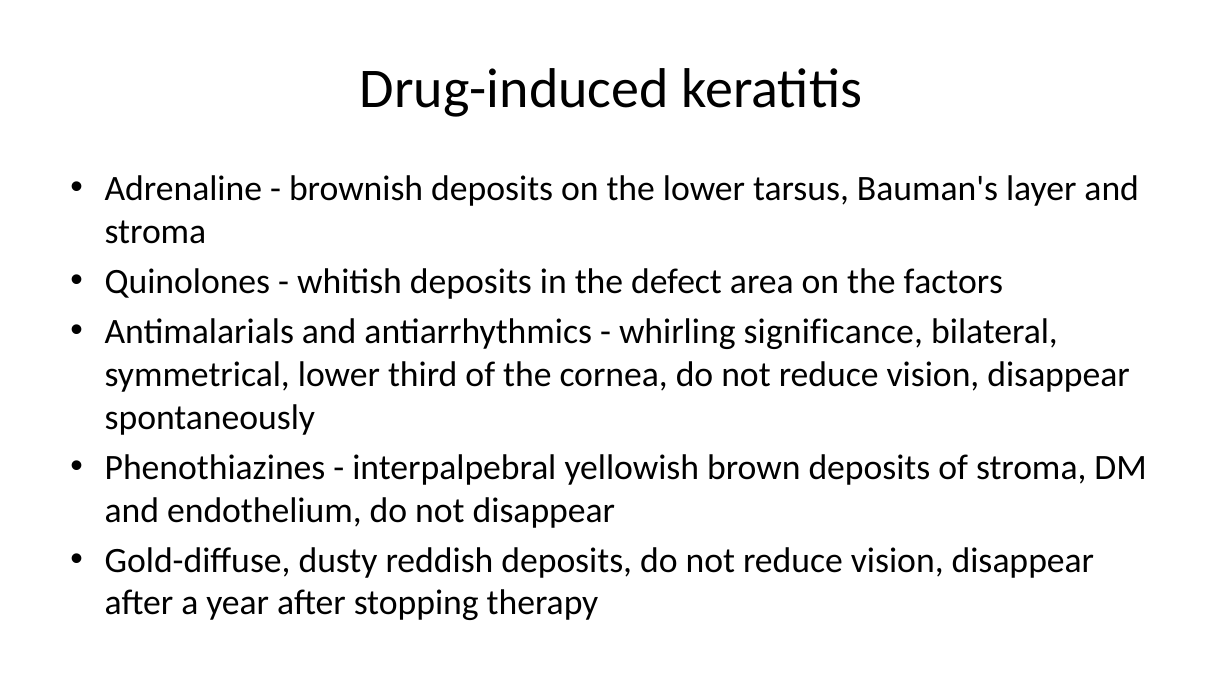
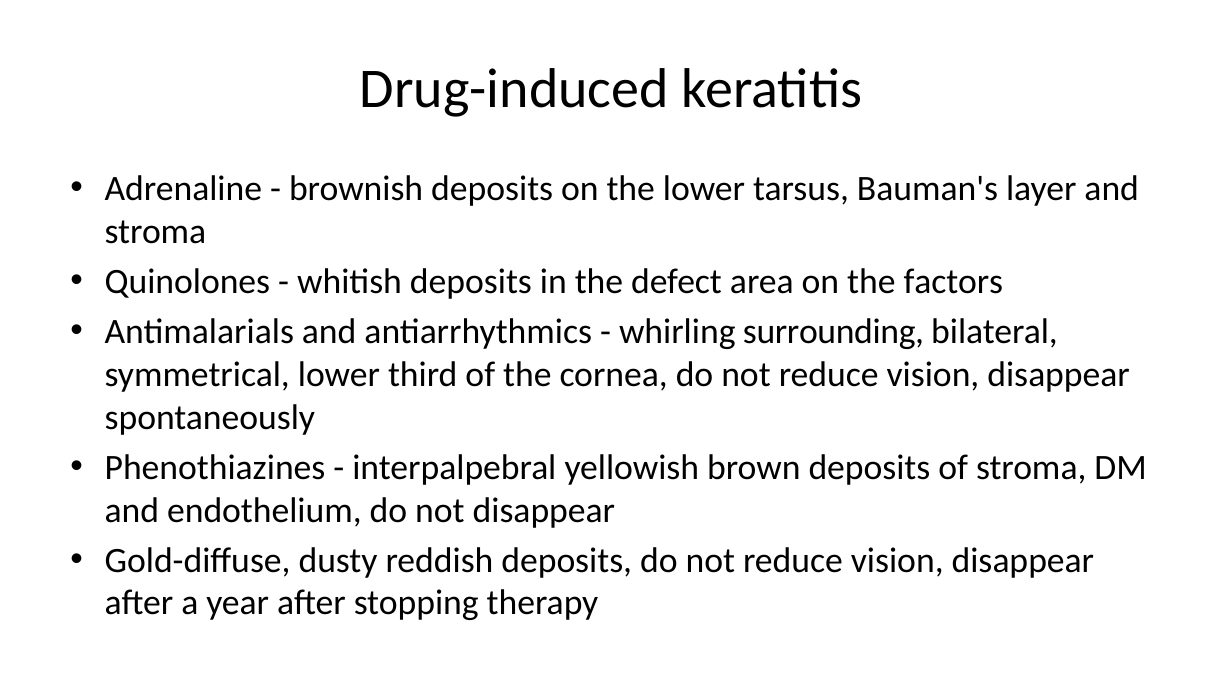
significance: significance -> surrounding (834, 332)
